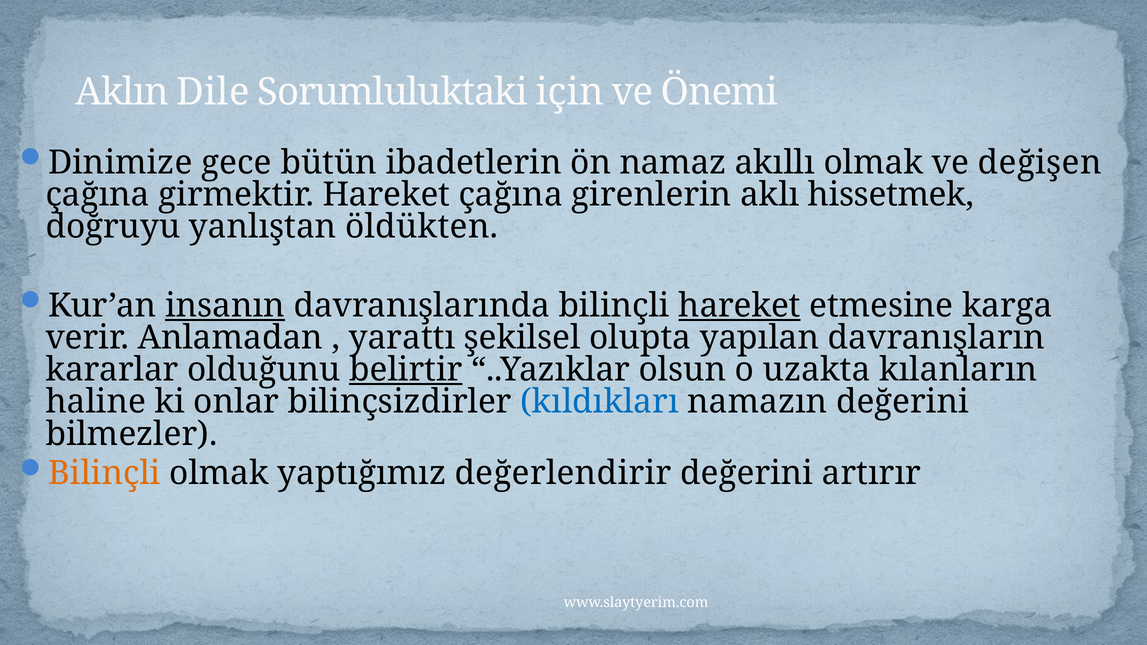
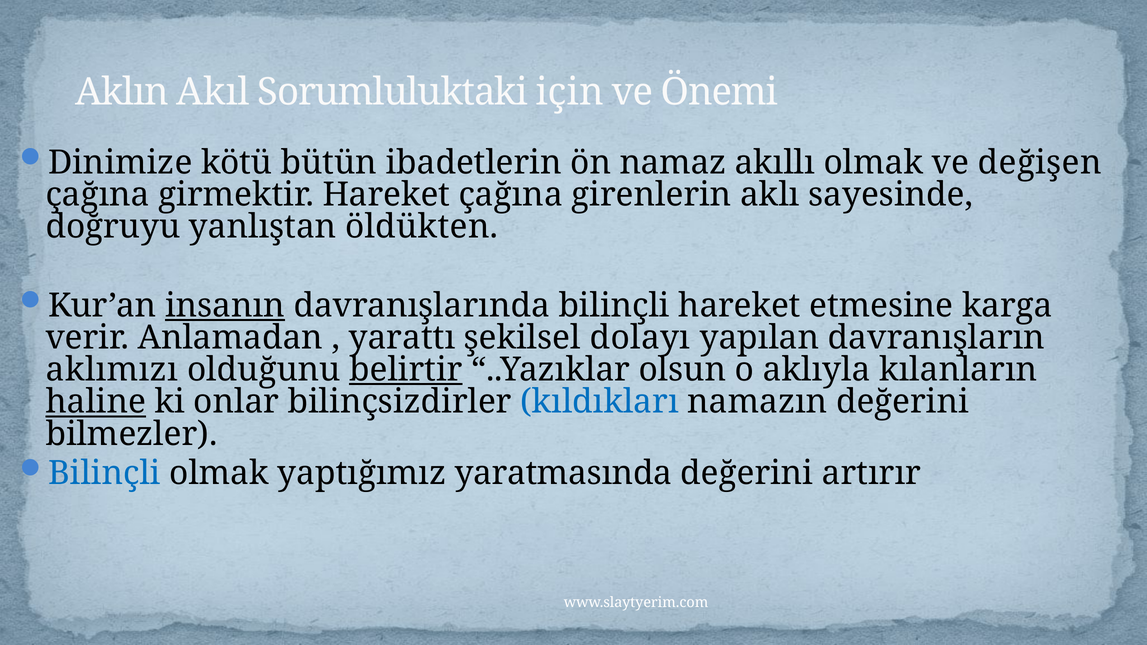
Dile: Dile -> Akıl (213, 92)
gece: gece -> kötü (237, 163)
hissetmek: hissetmek -> sayesinde (891, 195)
hareket underline: present -> none (739, 306)
olupta: olupta -> dolayı (640, 338)
kararlar: kararlar -> aklımızı (112, 370)
uzakta: uzakta -> aklıyla (817, 370)
haline underline: none -> present (96, 402)
Bilinçli colour: orange -> blue (104, 474)
değerlendirir: değerlendirir -> yaratmasında (563, 474)
